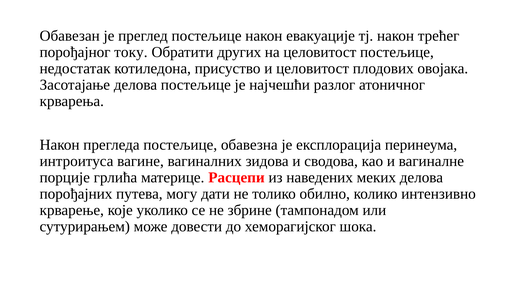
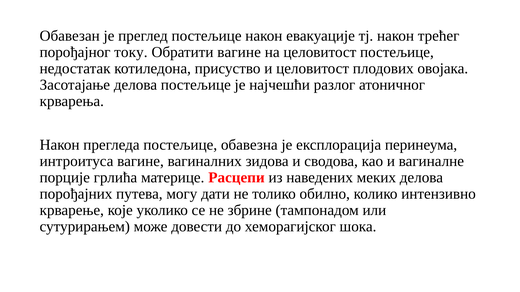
Обратити других: других -> вагине (239, 52)
